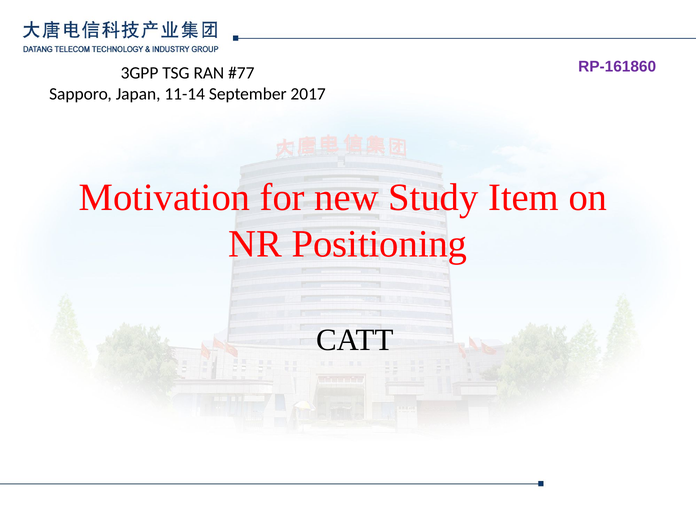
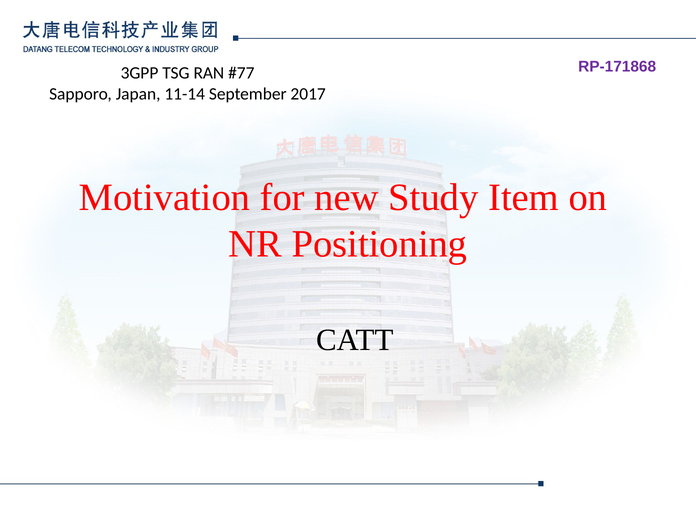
RP-161860: RP-161860 -> RP-171868 (617, 67)
